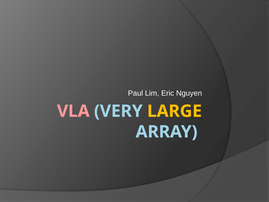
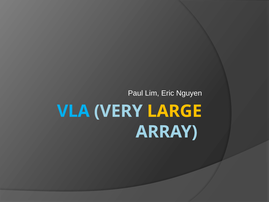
VLA colour: pink -> light blue (73, 111)
